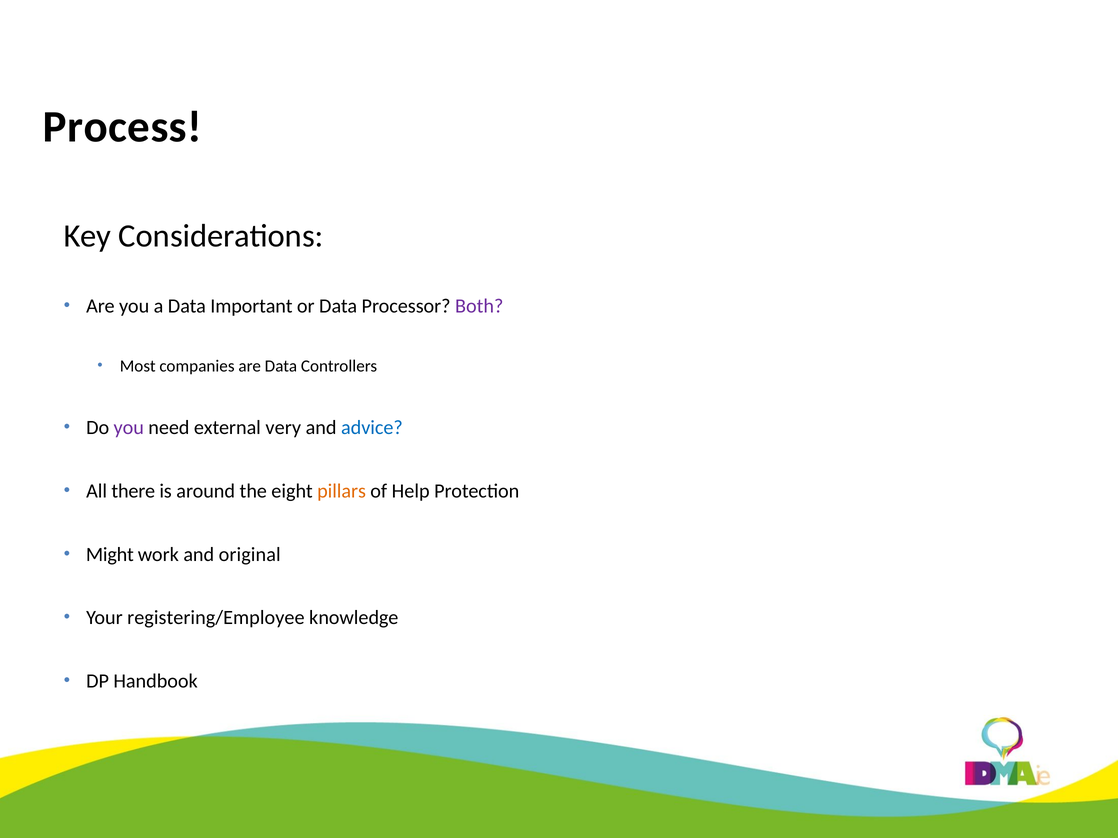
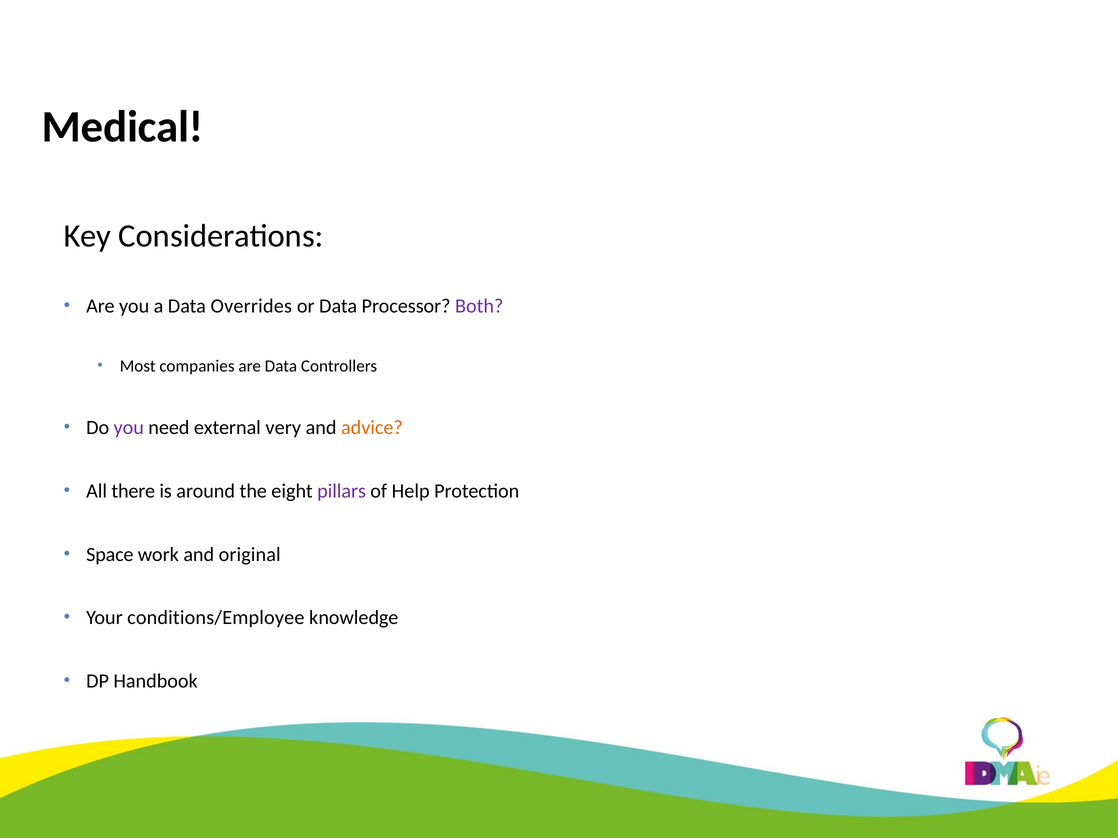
Process: Process -> Medical (123, 127)
Important: Important -> Overrides (251, 306)
advice colour: blue -> orange (372, 428)
pillars colour: orange -> purple (342, 491)
Might: Might -> Space (110, 555)
registering/Employee: registering/Employee -> conditions/Employee (216, 618)
